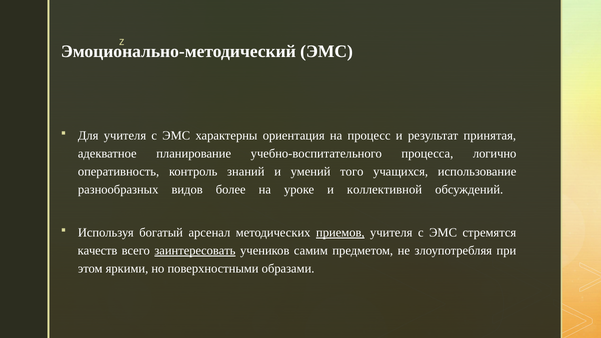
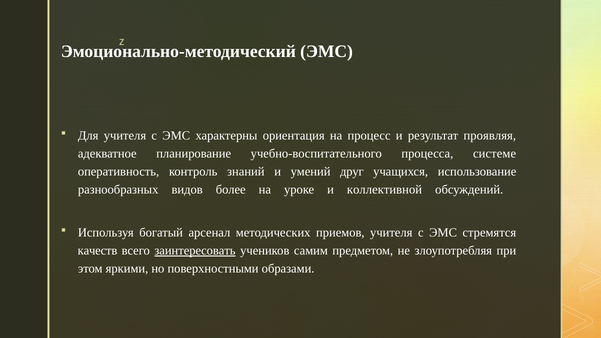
принятая: принятая -> проявляя (490, 135)
логично: логично -> системе (495, 153)
того: того -> друг (352, 171)
приемов underline: present -> none (340, 233)
